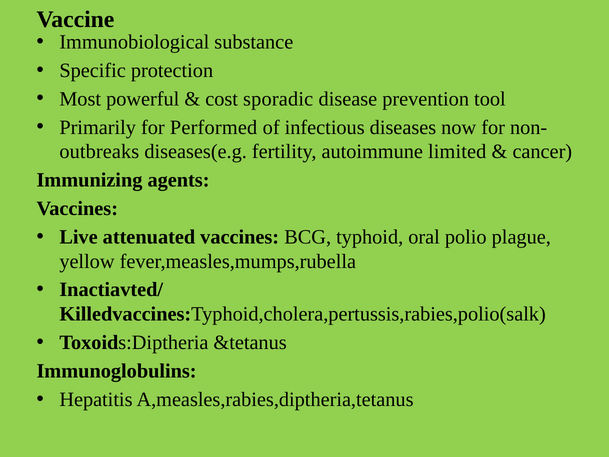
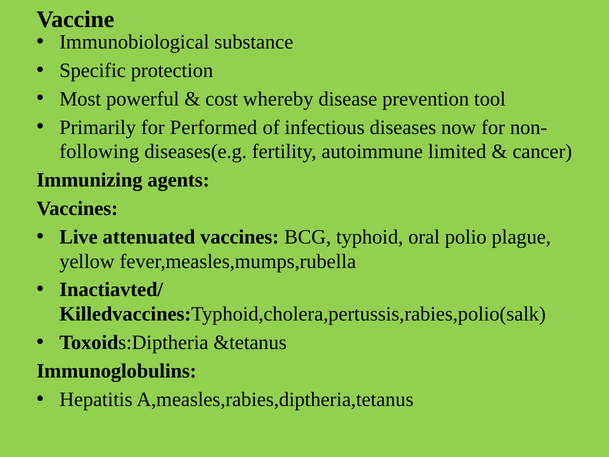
sporadic: sporadic -> whereby (278, 99)
outbreaks: outbreaks -> following (99, 152)
